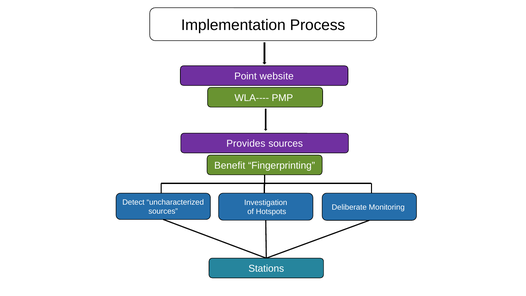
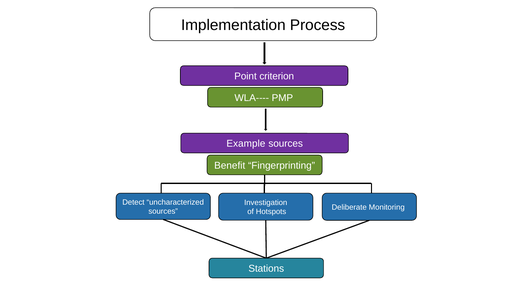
website: website -> criterion (277, 76)
Provides: Provides -> Example (246, 144)
